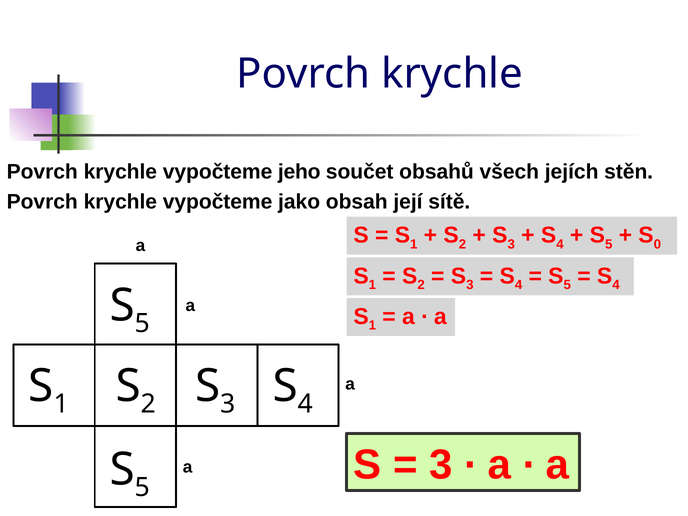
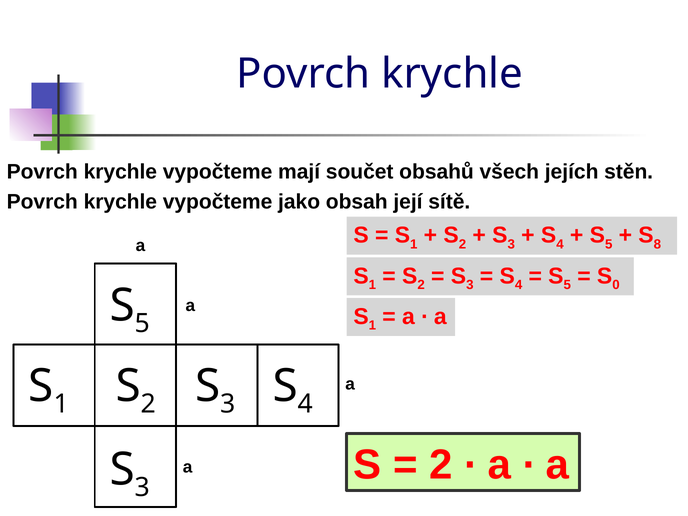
jeho: jeho -> mají (299, 172)
0: 0 -> 8 (657, 244)
4: 4 -> 0 (616, 285)
3: 3 -> 2 (441, 465)
5: 5 -> 3 (142, 487)
